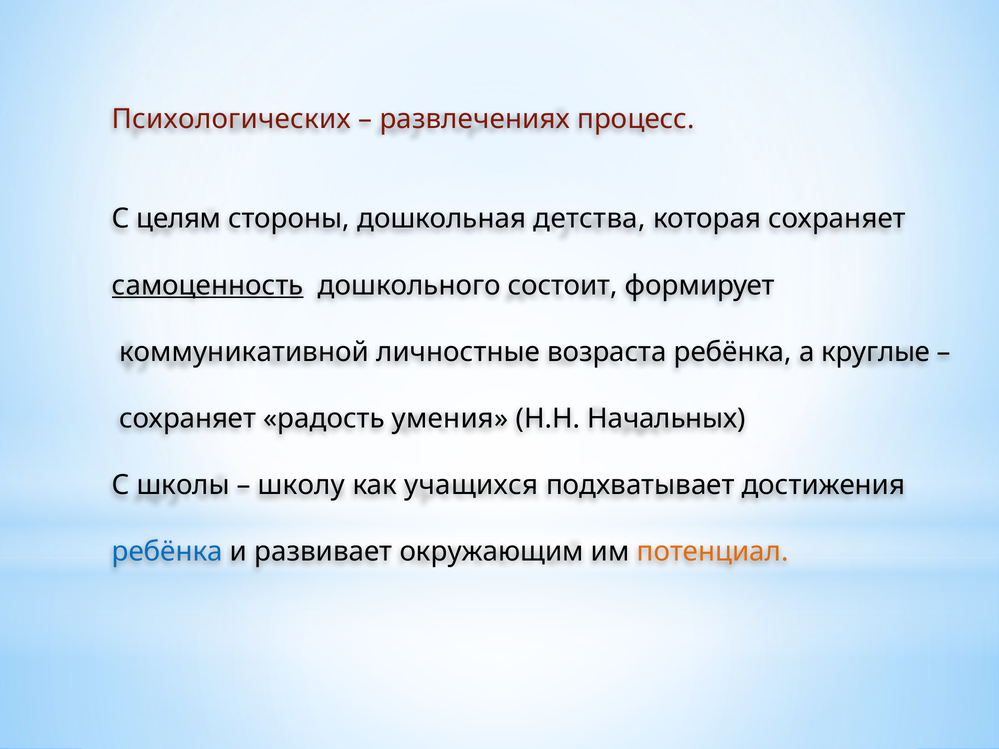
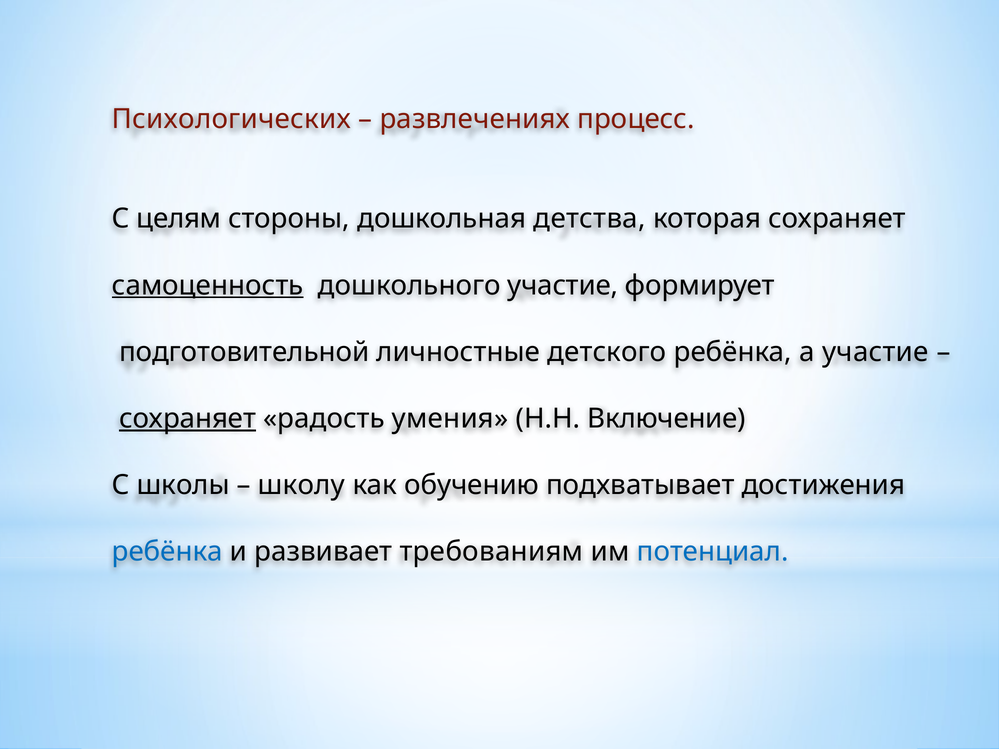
дошкольного состоит: состоит -> участие (563, 285)
коммуникативной: коммуникативной -> подготовительной (244, 352)
возраста: возраста -> детского (607, 352)
а круглые: круглые -> участие (875, 352)
сохраняет underline: none -> present (188, 419)
Начальных: Начальных -> Включение (666, 419)
учащихся: учащихся -> обучению (472, 485)
окружающим: окружающим -> требованиям (491, 552)
потенциал colour: orange -> blue (713, 552)
